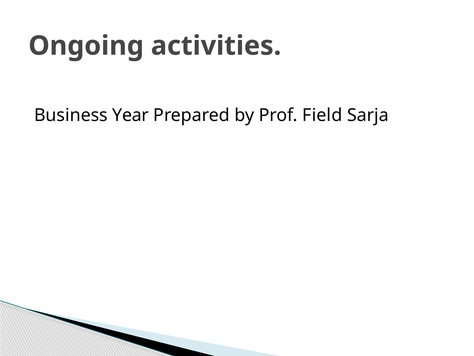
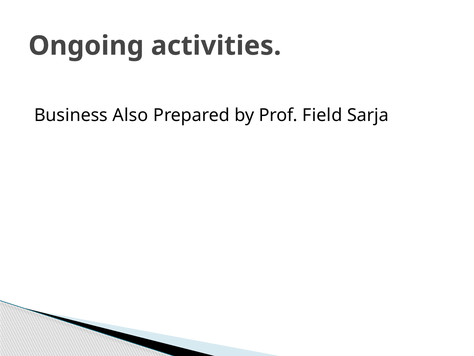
Year: Year -> Also (130, 115)
